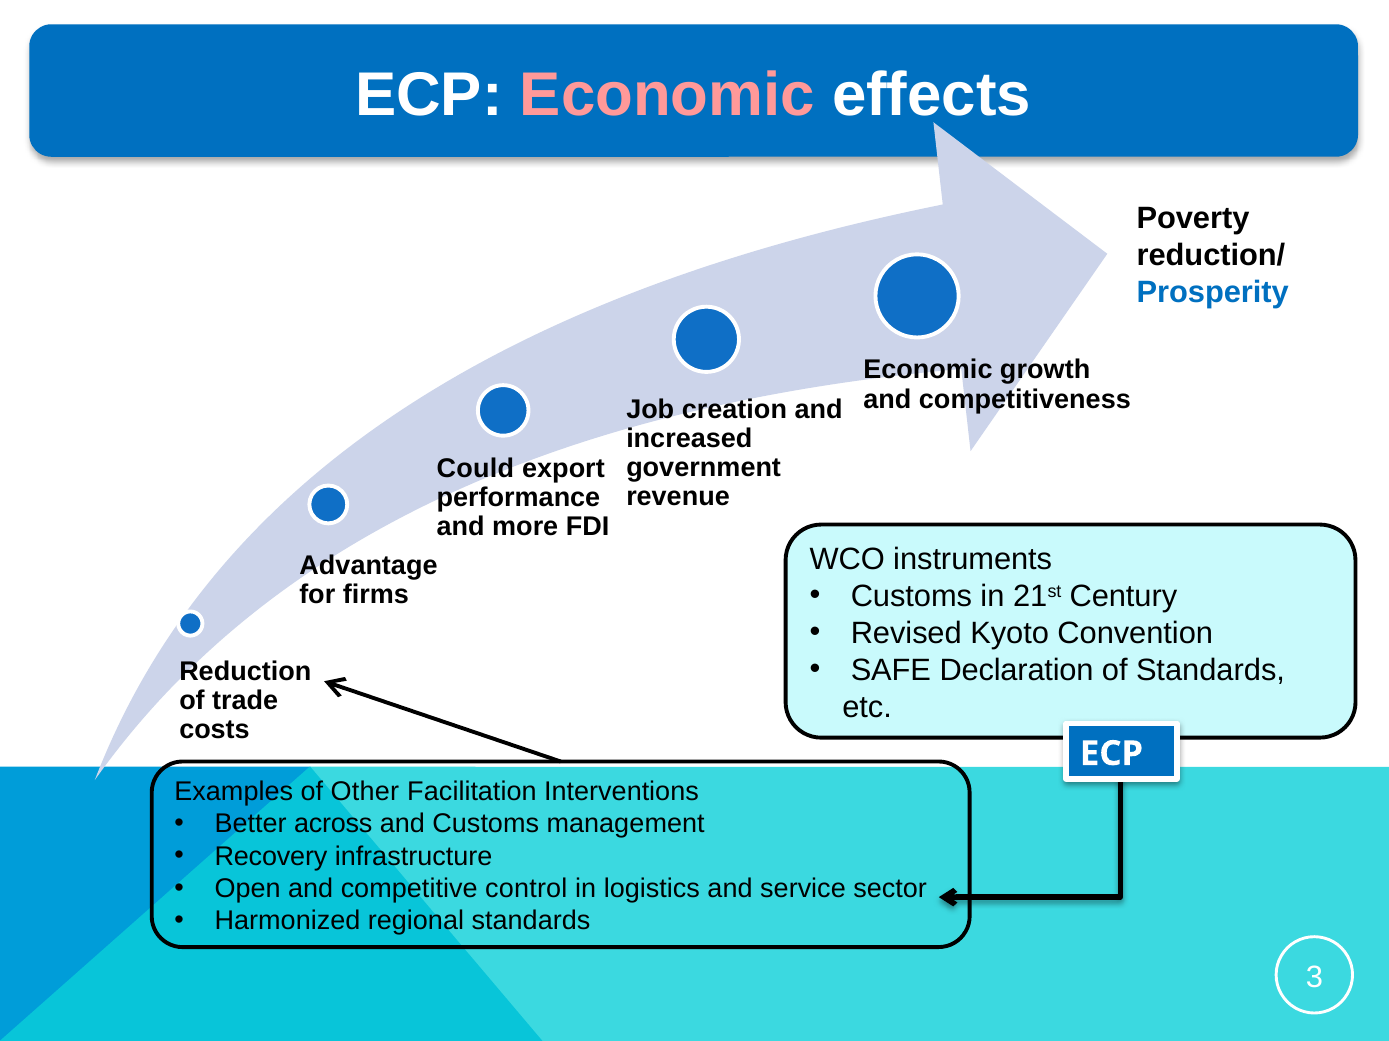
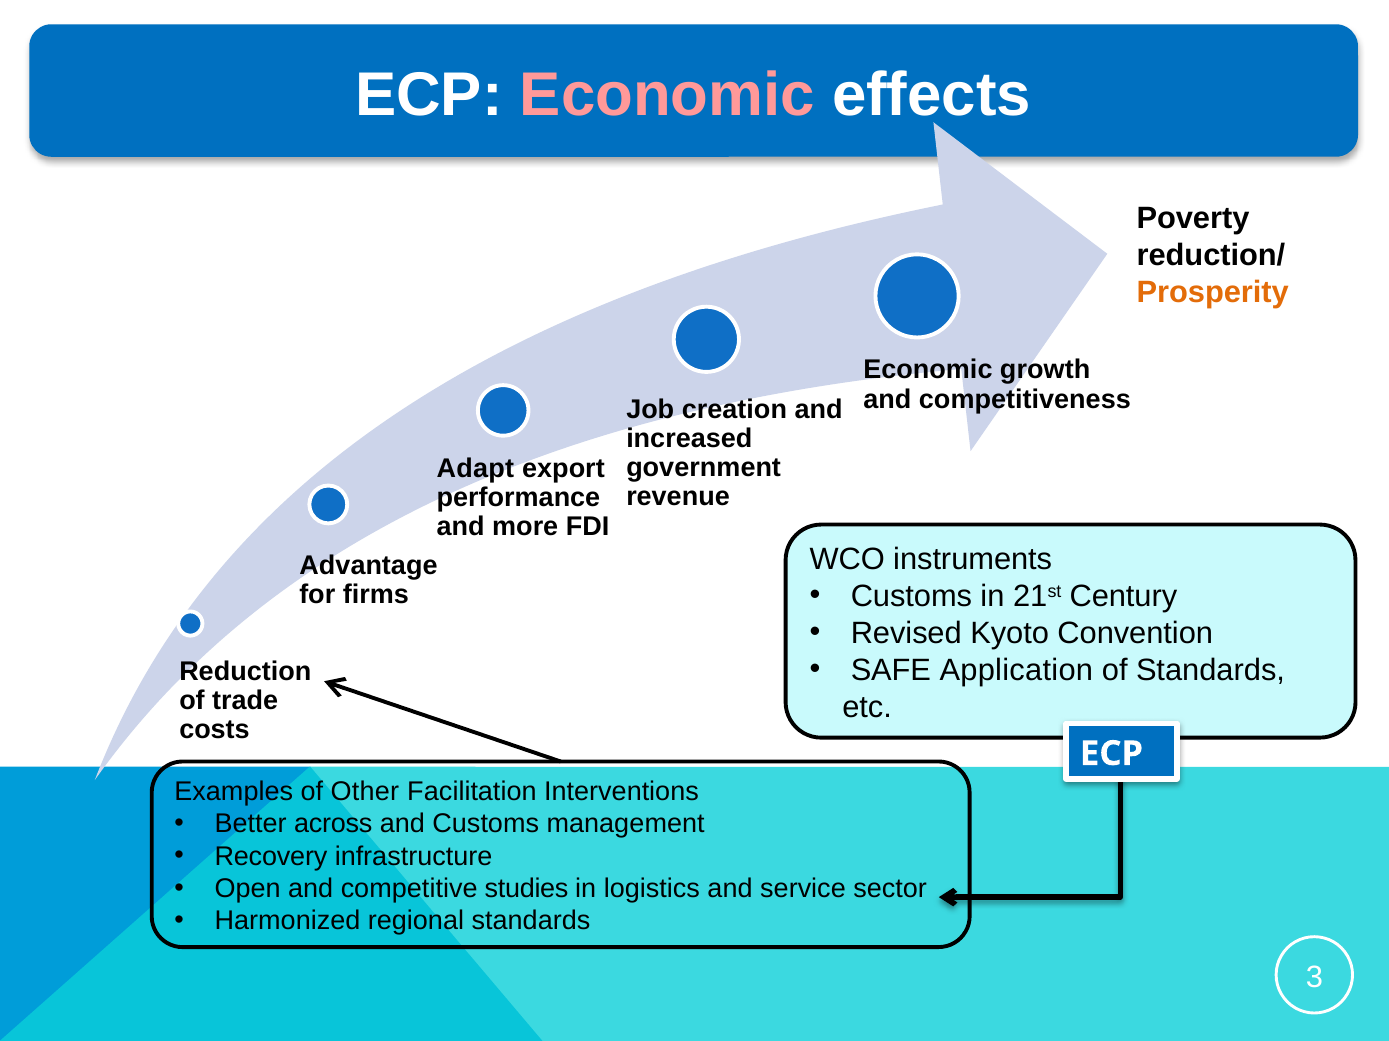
Prosperity colour: blue -> orange (1213, 292)
Could: Could -> Adapt (475, 469)
Declaration: Declaration -> Application (1016, 671)
control: control -> studies (527, 889)
